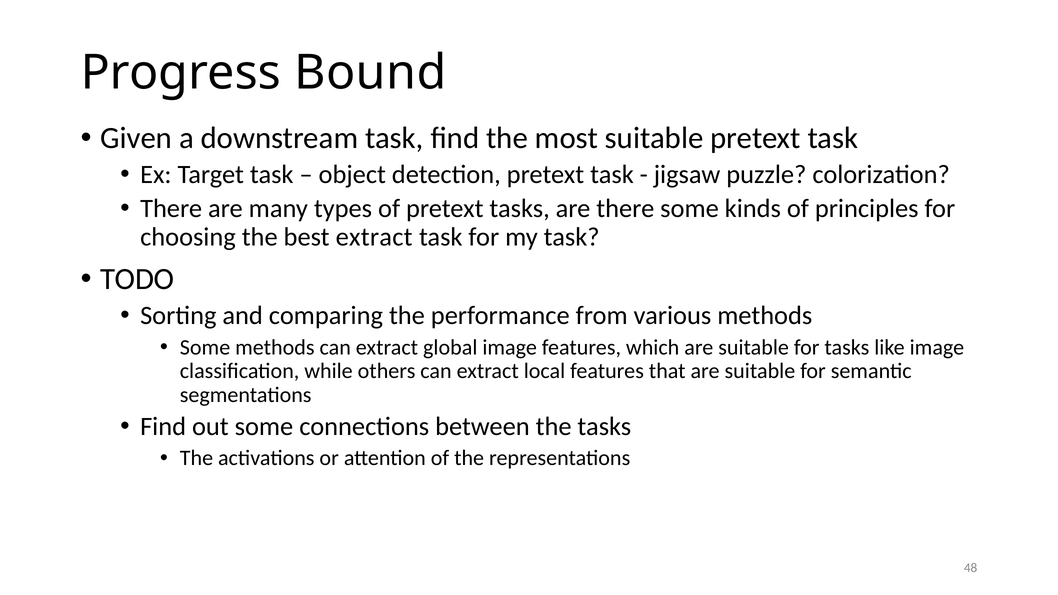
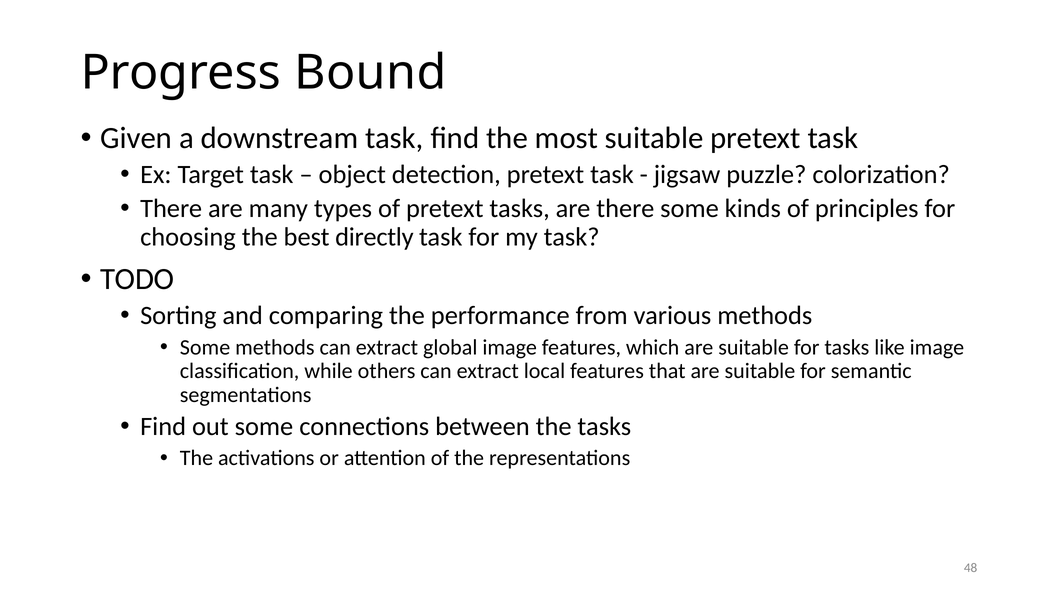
best extract: extract -> directly (374, 237)
